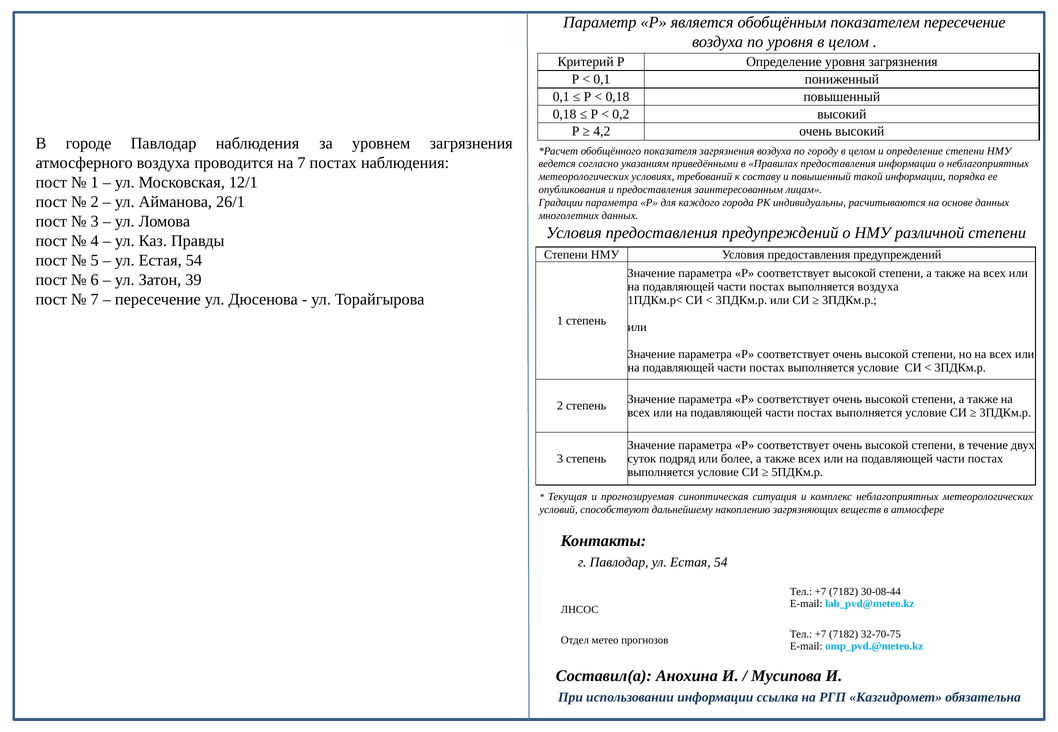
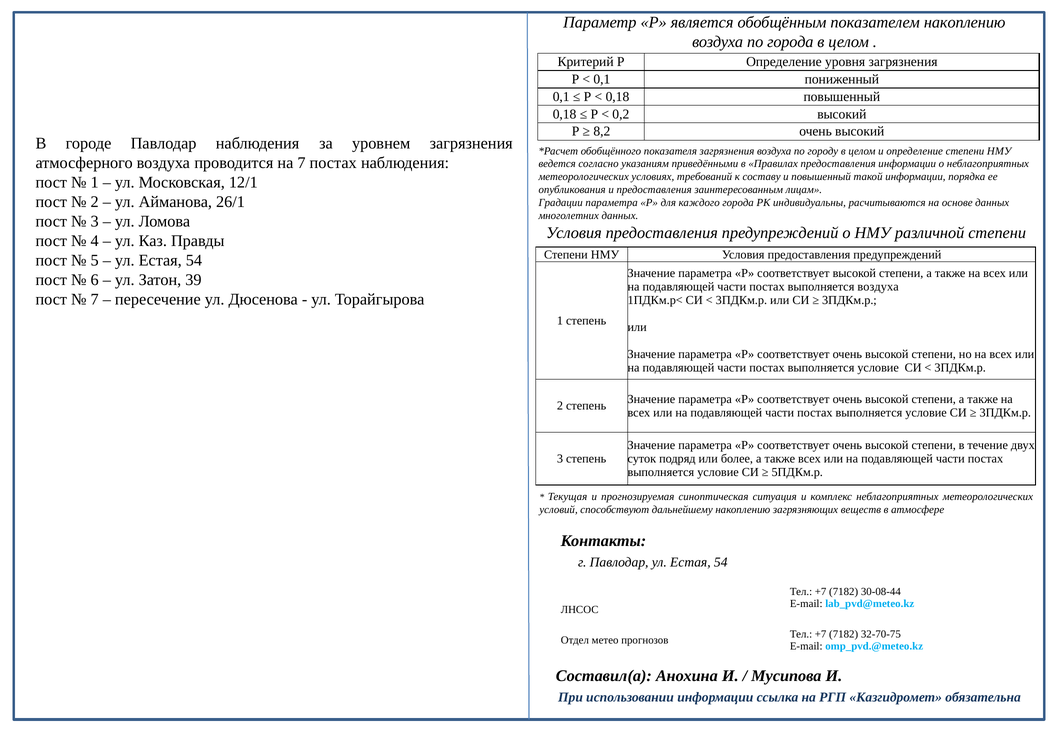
показателем пересечение: пересечение -> накоплению (965, 22)
по уровня: уровня -> города (790, 42)
4,2: 4,2 -> 8,2 (602, 132)
